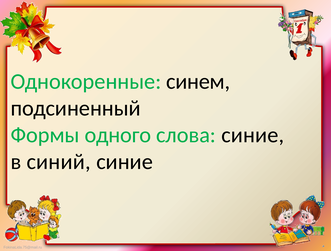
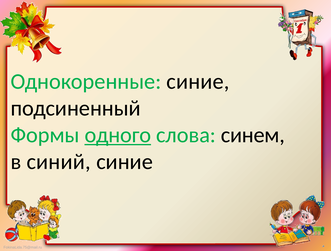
Однокоренные синем: синем -> синие (198, 82)
одного underline: none -> present (118, 135)
слова синие: синие -> синем (253, 135)
